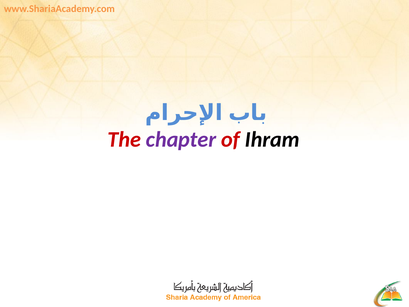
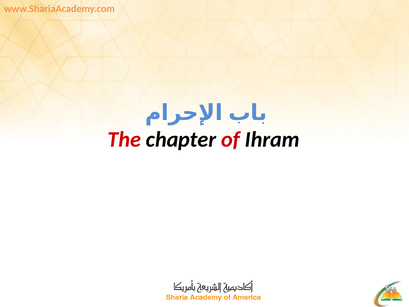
chapter colour: purple -> black (181, 139)
